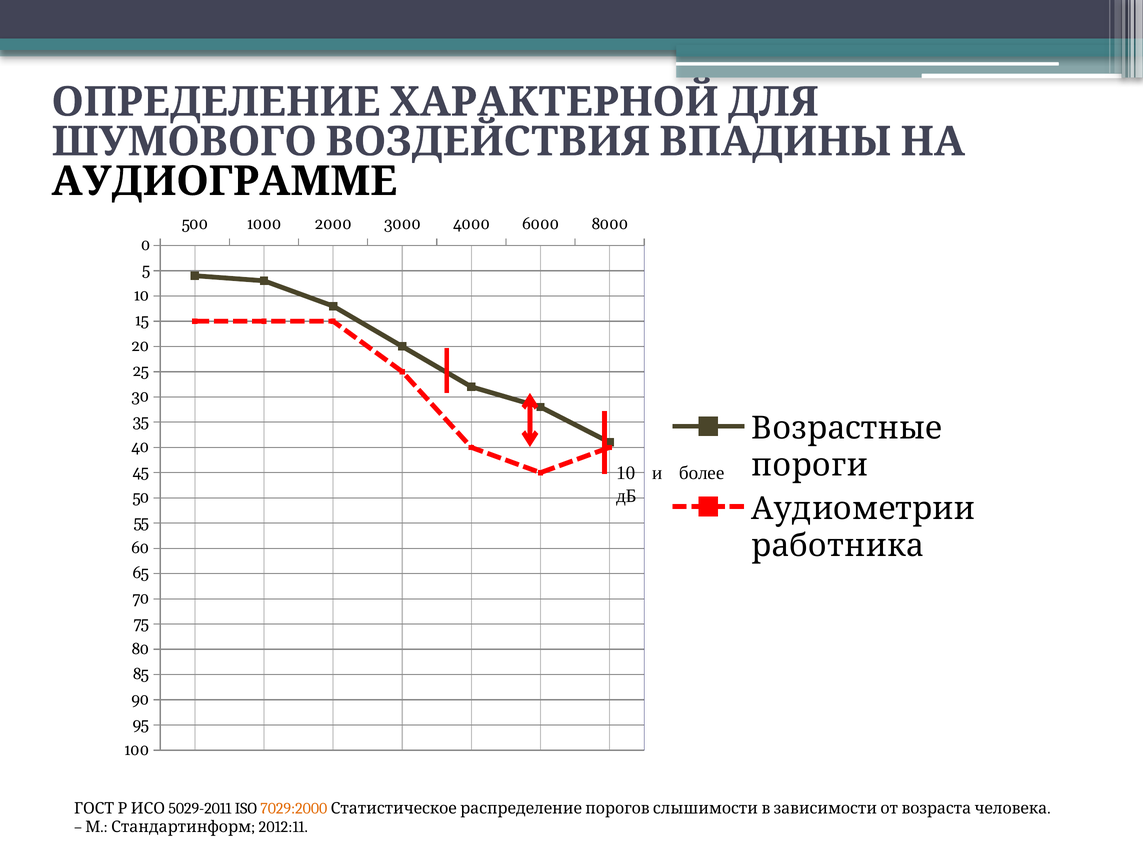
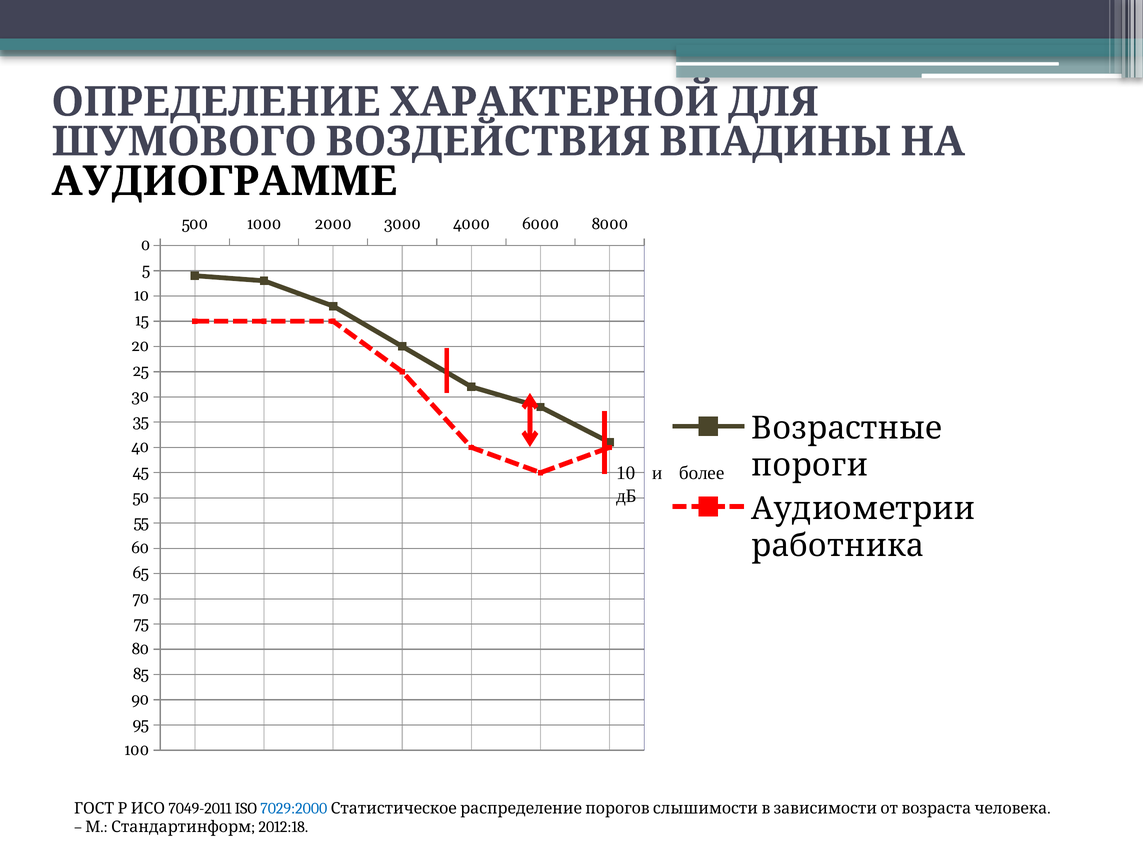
5029-2011: 5029-2011 -> 7049-2011 (200, 808)
7029:2000 colour: orange -> blue (294, 808)
2012:11: 2012:11 -> 2012:18 (283, 826)
